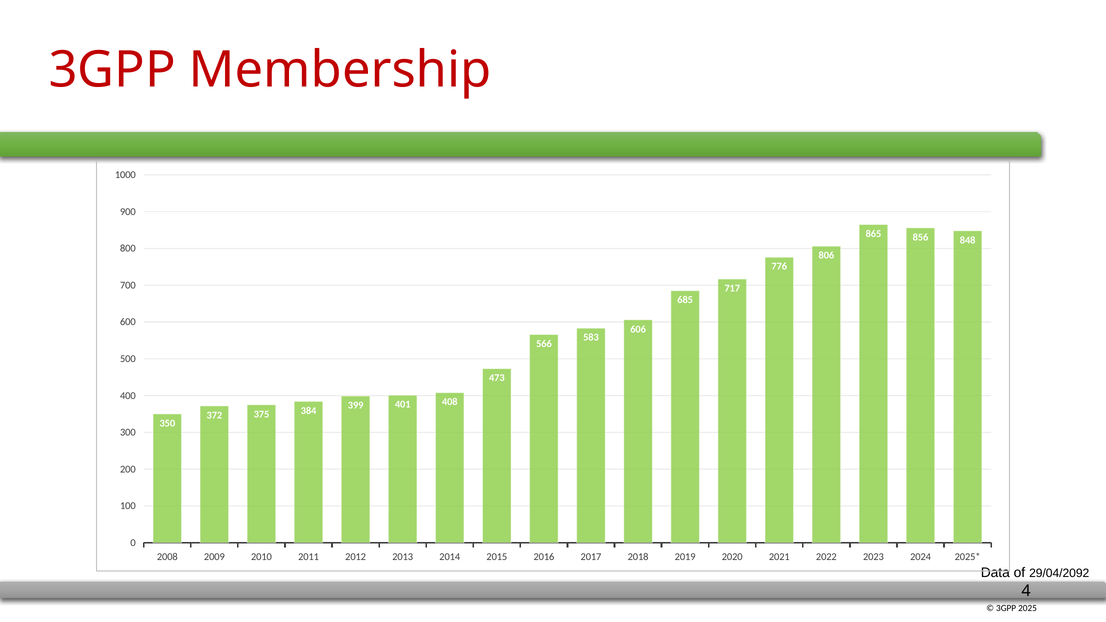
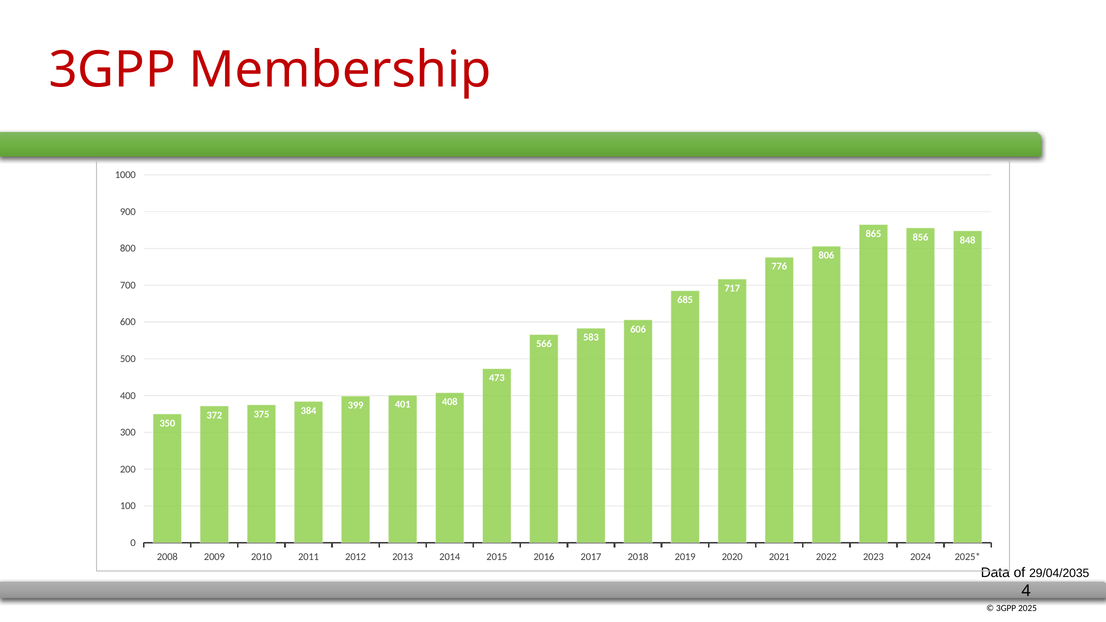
29/04/2092: 29/04/2092 -> 29/04/2035 (1059, 573)
